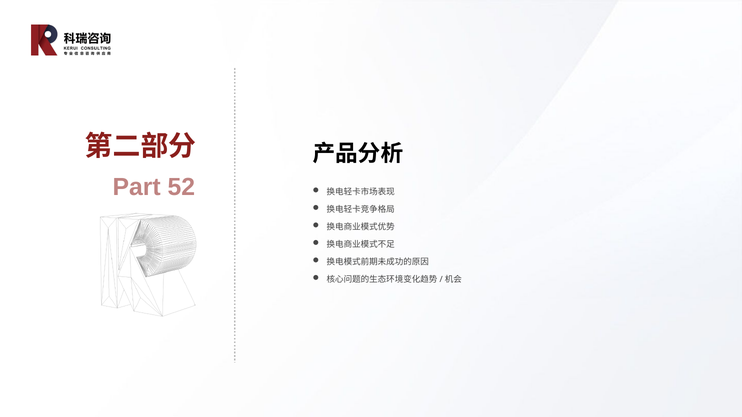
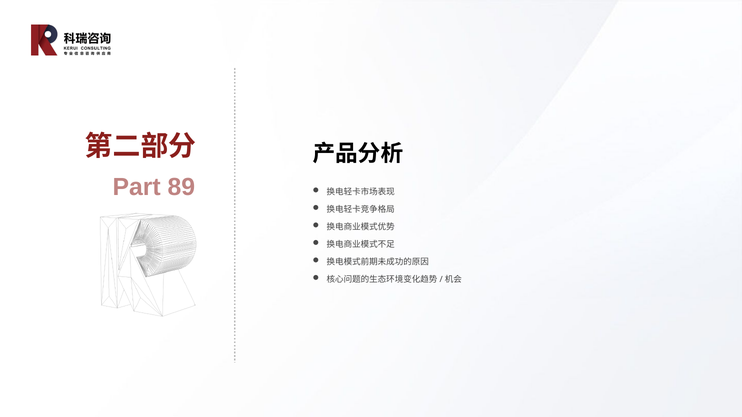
52: 52 -> 89 (181, 187)
